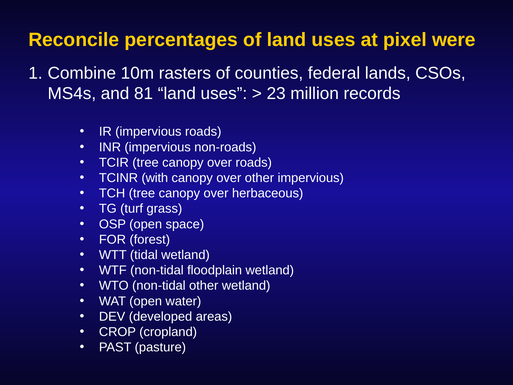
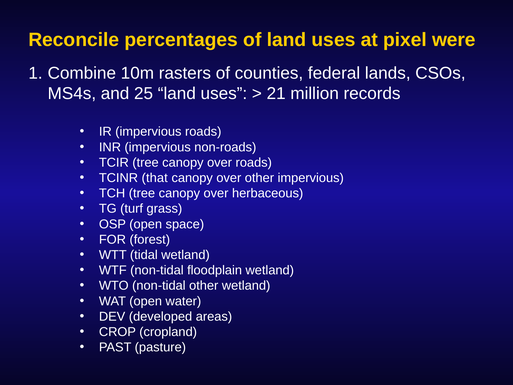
81: 81 -> 25 (144, 94)
23: 23 -> 21 (276, 94)
with: with -> that (155, 178)
